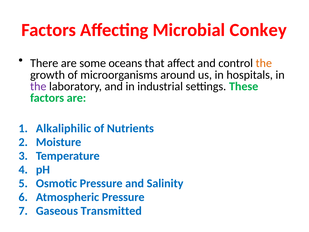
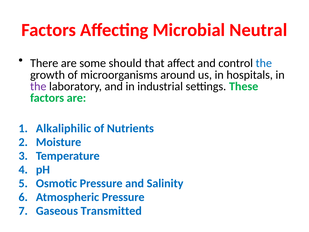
Conkey: Conkey -> Neutral (258, 30)
oceans: oceans -> should (125, 63)
the colour: orange -> blue (264, 63)
